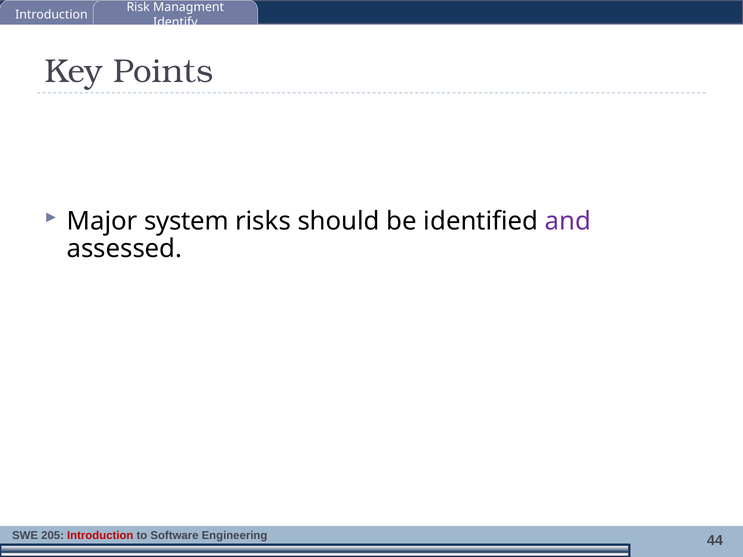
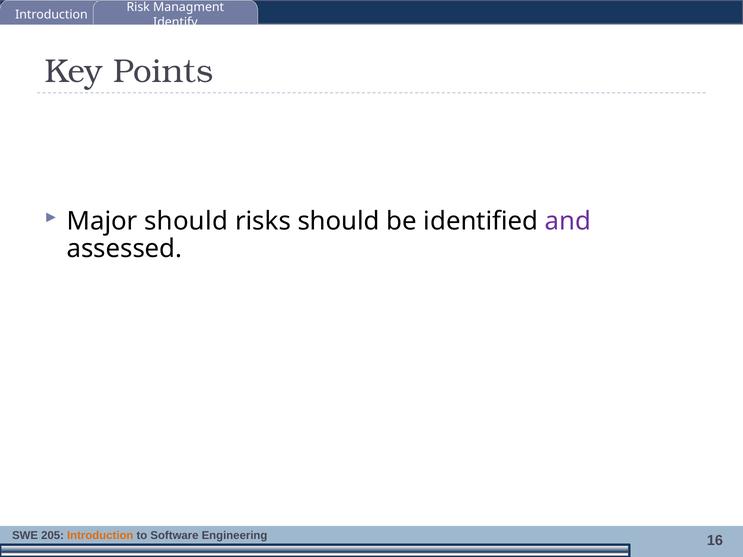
Major system: system -> should (186, 221)
Introduction colour: red -> orange (100, 536)
44: 44 -> 16 (715, 541)
